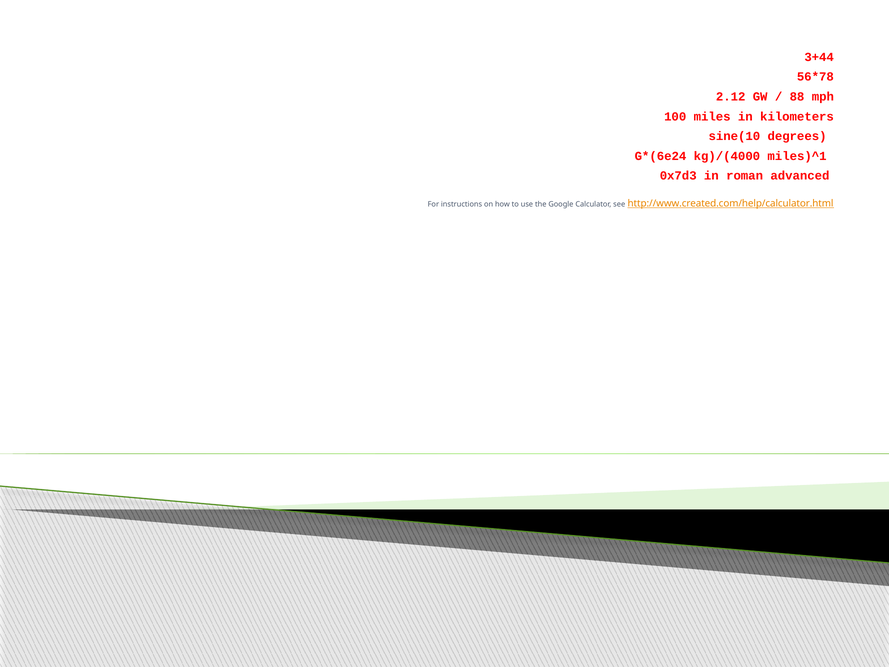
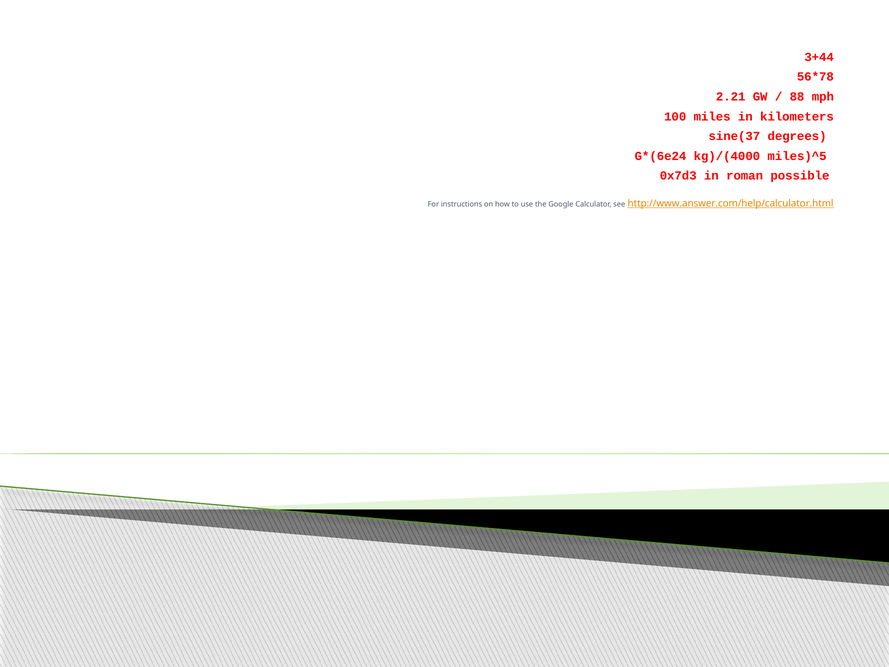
2.12: 2.12 -> 2.21 (731, 97)
sine(10: sine(10 -> sine(37 (734, 136)
miles)^1: miles)^1 -> miles)^5 (797, 156)
advanced: advanced -> possible (800, 176)
http://www.created.com/help/calculator.html: http://www.created.com/help/calculator.html -> http://www.answer.com/help/calculator.html (731, 203)
